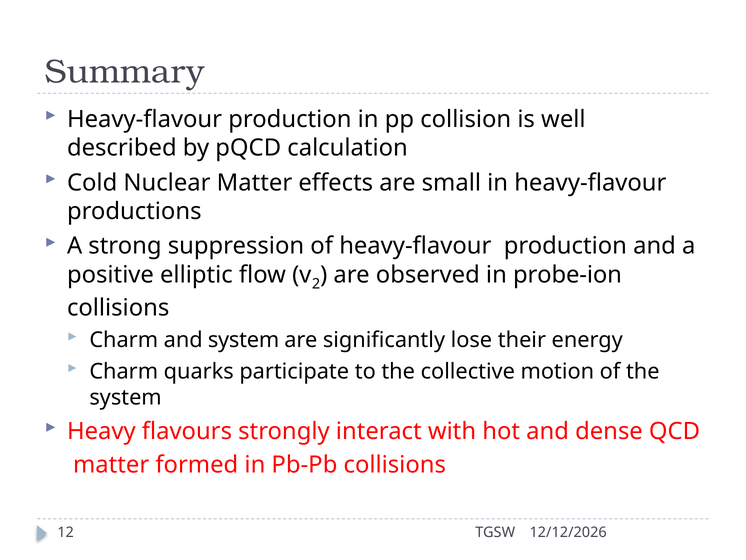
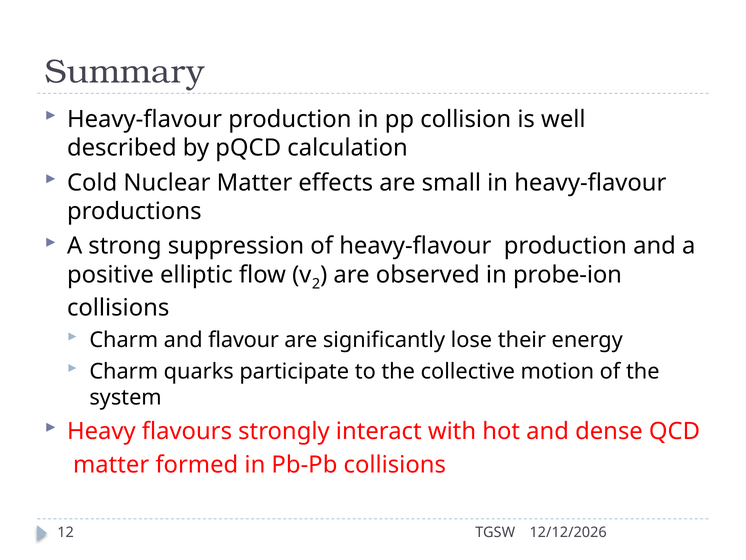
and system: system -> flavour (244, 340)
